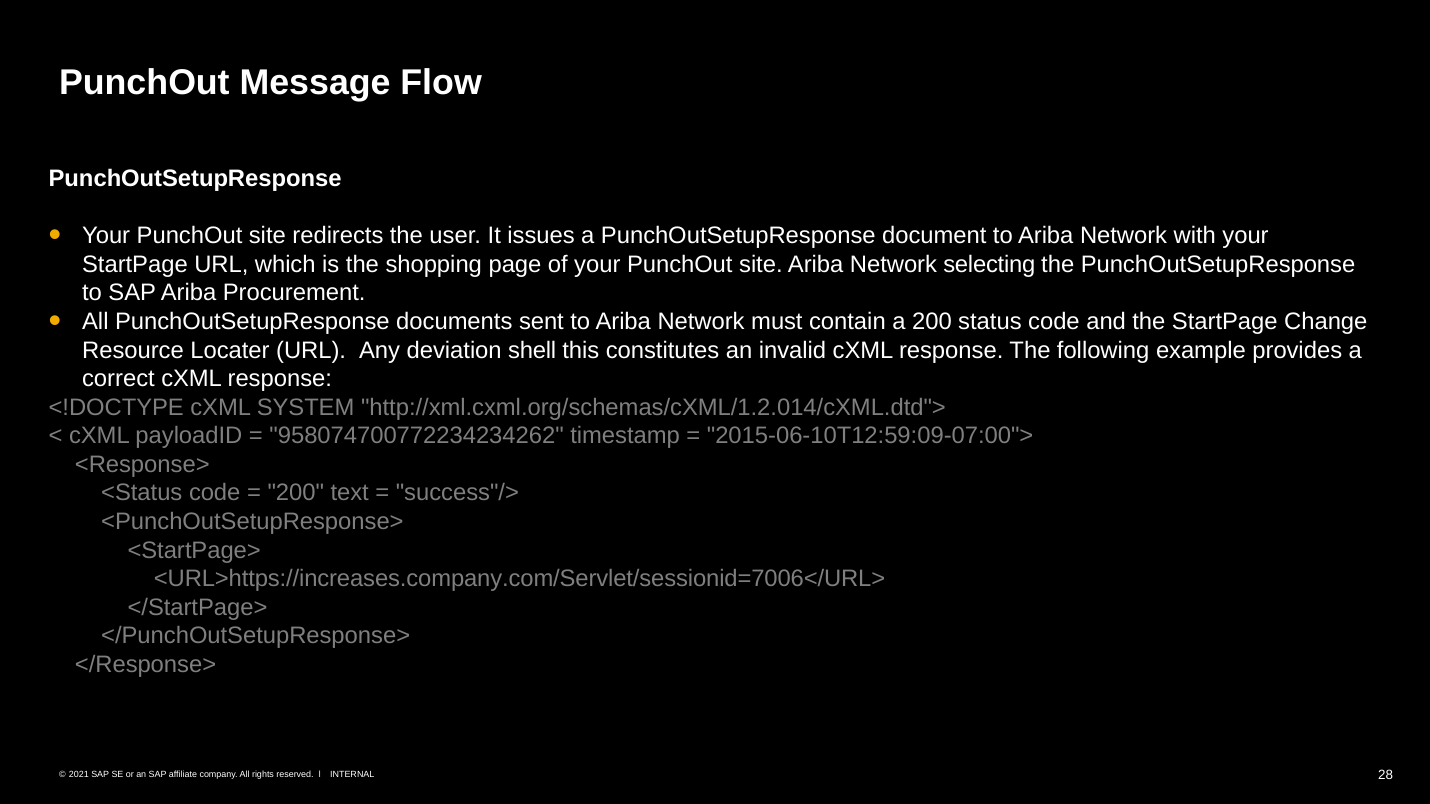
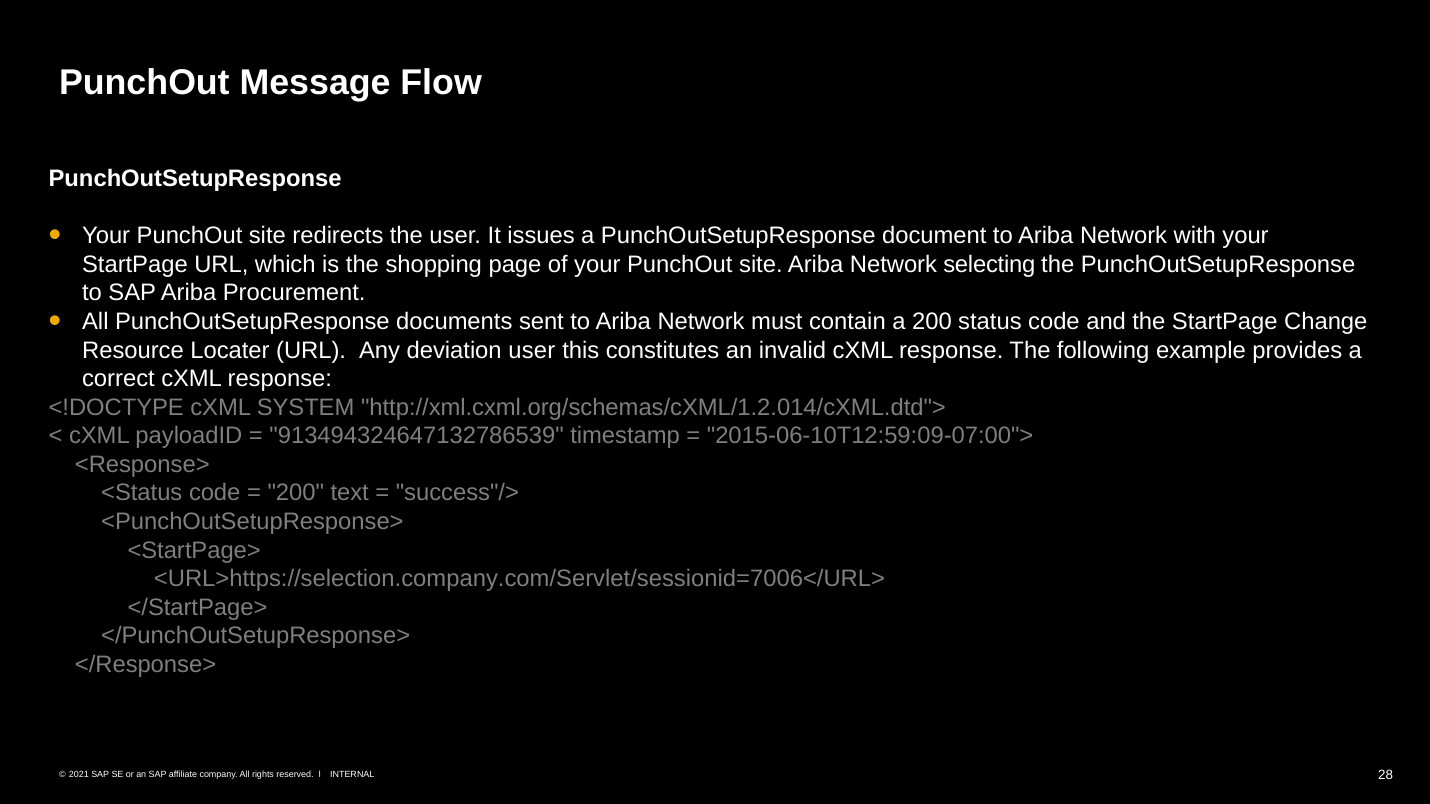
deviation shell: shell -> user (532, 350)
958074700772234234262: 958074700772234234262 -> 913494324647132786539 (417, 436)
<URL>https://increases.company.com/Servlet/sessionid=7006</URL>: <URL>https://increases.company.com/Servlet/sessionid=7006</URL> -> <URL>https://selection.company.com/Servlet/sessionid=7006</URL> (519, 579)
